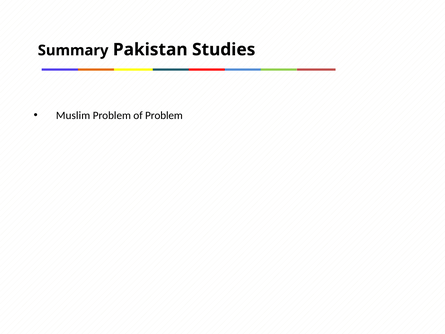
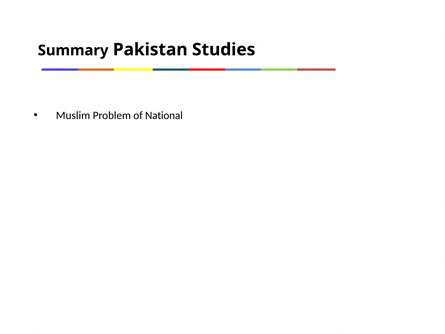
of Problem: Problem -> National (164, 115)
